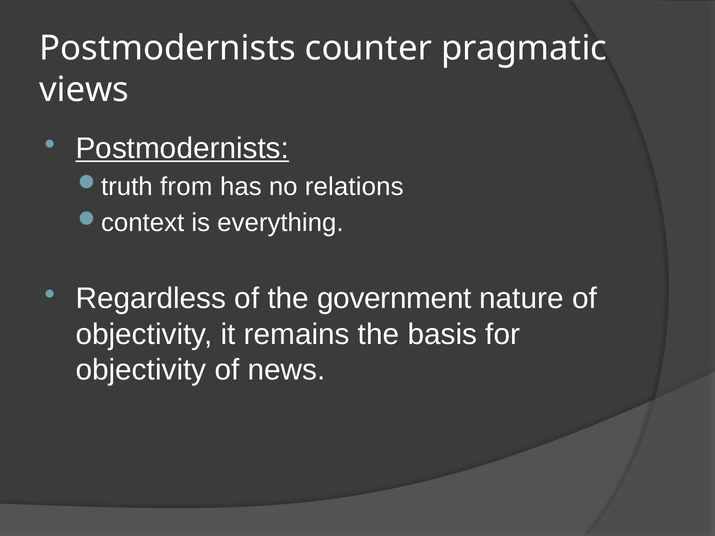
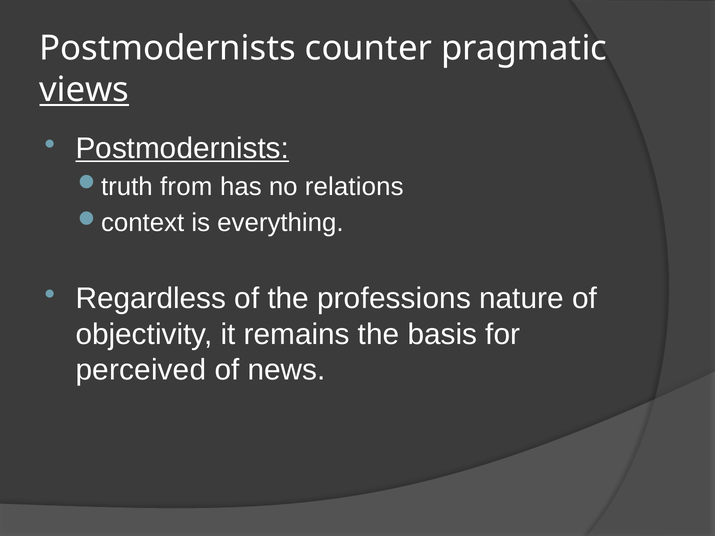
views underline: none -> present (84, 90)
government: government -> professions (394, 299)
objectivity: objectivity -> perceived (141, 370)
